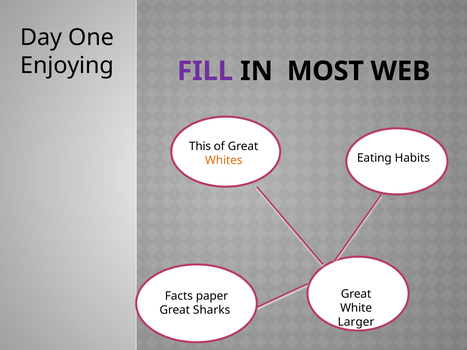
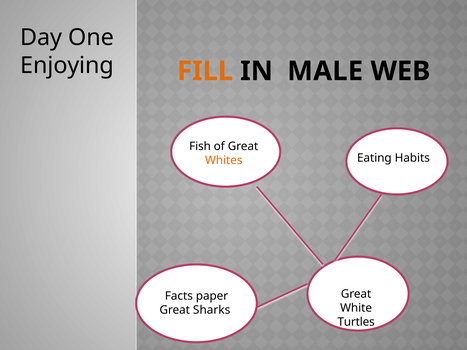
FILL colour: purple -> orange (205, 71)
MOST: MOST -> MALE (325, 71)
This: This -> Fish (200, 146)
Larger: Larger -> Turtles (356, 322)
